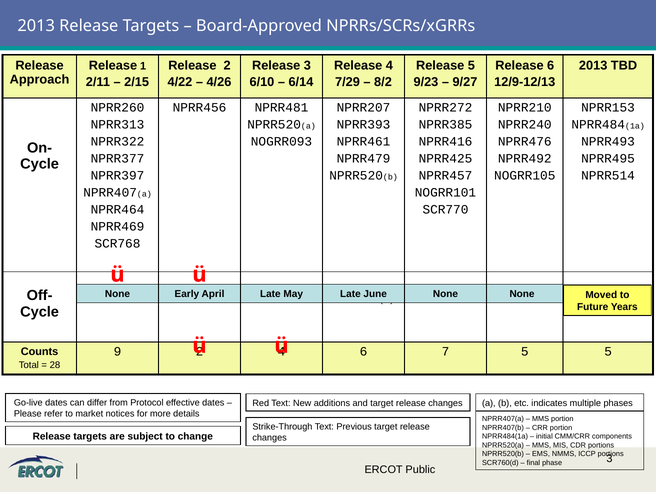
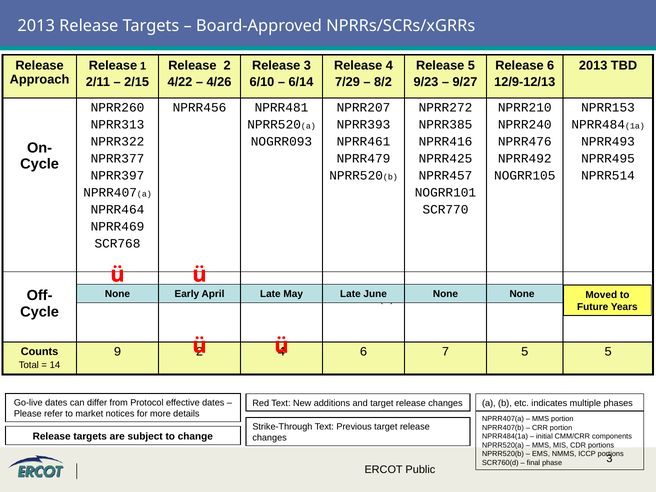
28: 28 -> 14 (55, 365)
